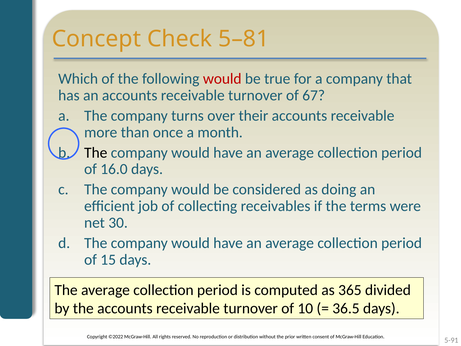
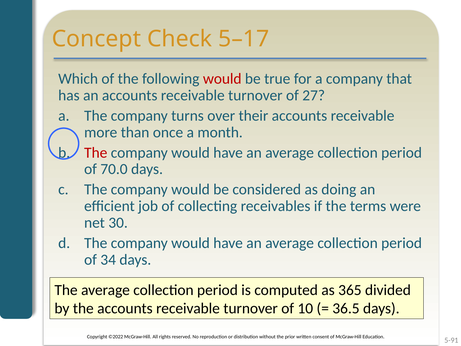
5–81: 5–81 -> 5–17 (244, 39)
67: 67 -> 27 (314, 95)
The colour: black -> red (96, 153)
16.0: 16.0 -> 70.0 (114, 169)
15: 15 -> 34 (108, 259)
